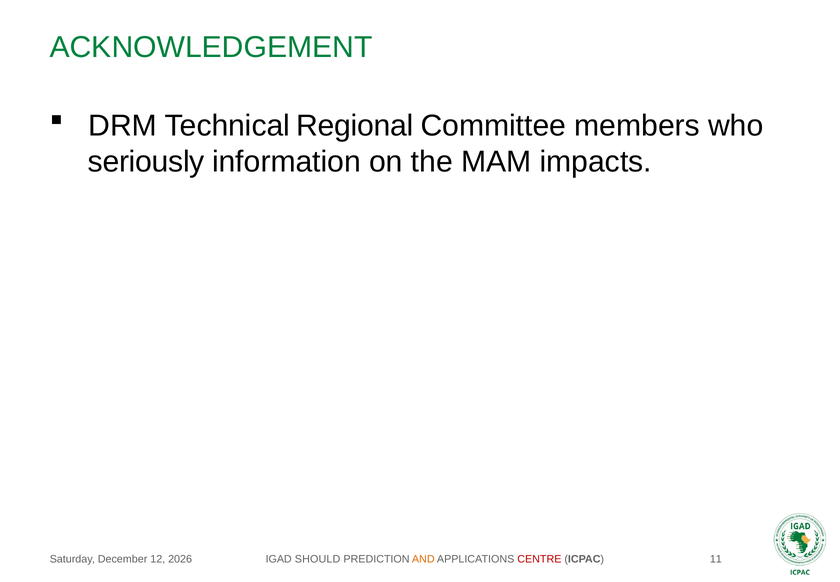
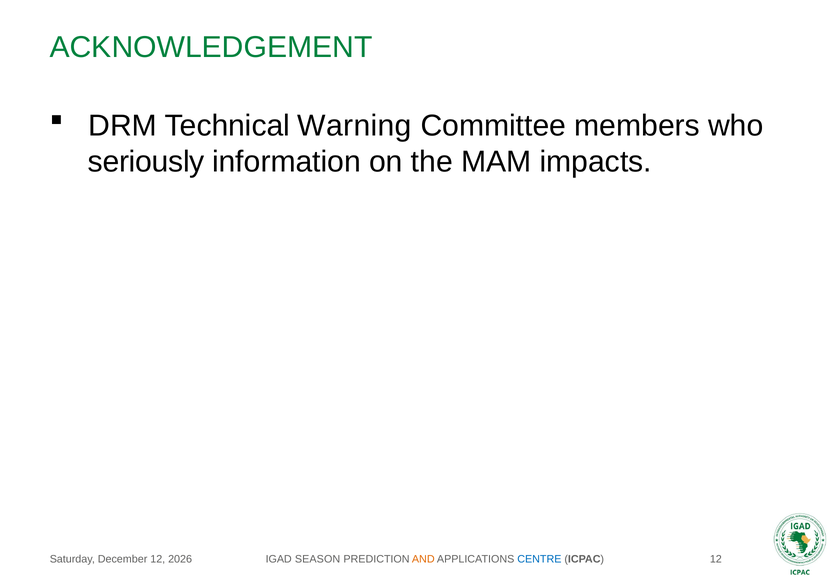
Regional: Regional -> Warning (354, 125)
SHOULD: SHOULD -> SEASON (318, 559)
CENTRE colour: red -> blue (539, 559)
11: 11 -> 12 (716, 559)
